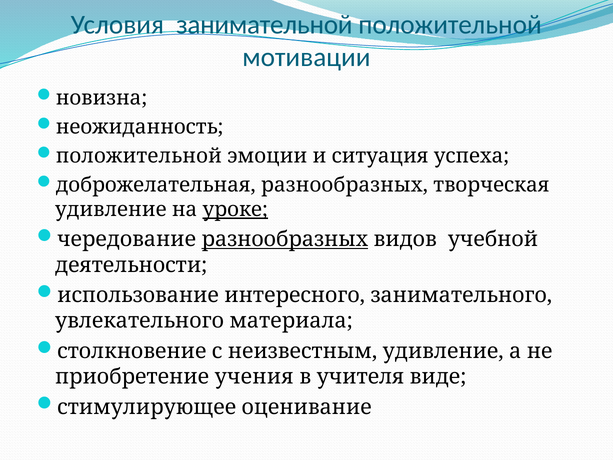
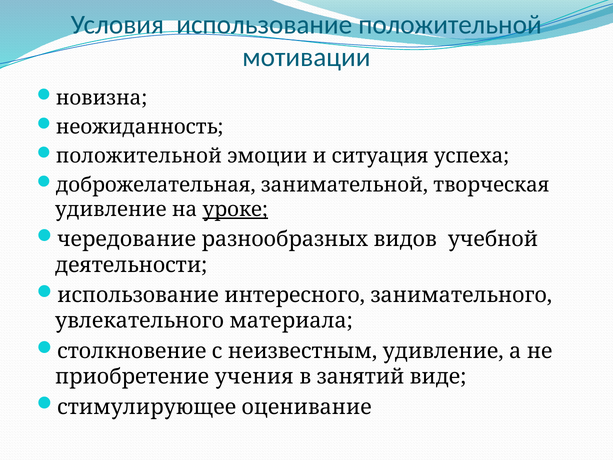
Условия занимательной: занимательной -> использование (264, 25)
доброжелательная разнообразных: разнообразных -> занимательной (344, 185)
разнообразных underline: present -> none (285, 239)
учителя: учителя -> занятий (361, 377)
